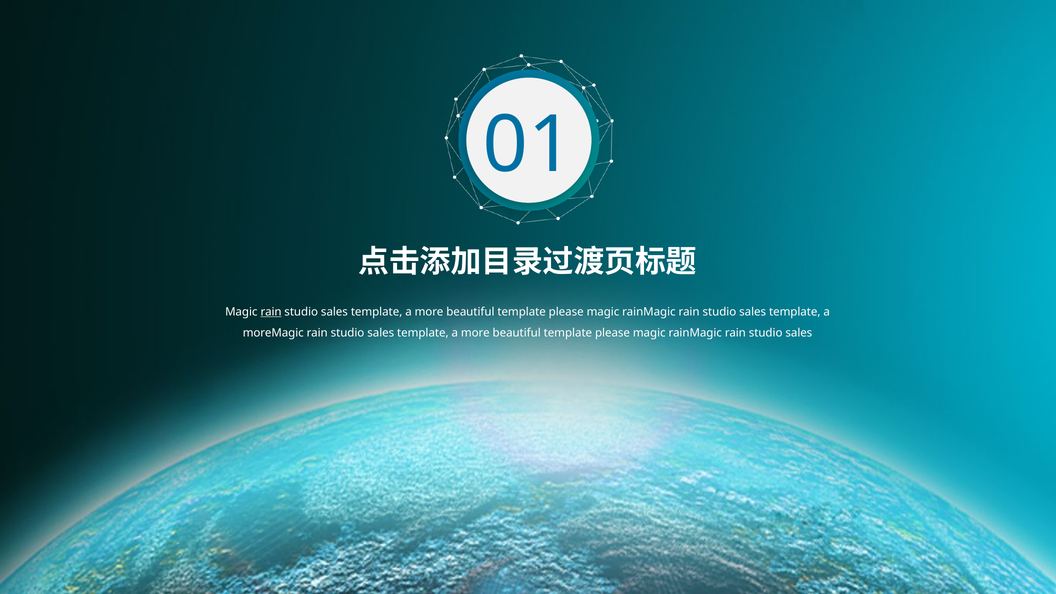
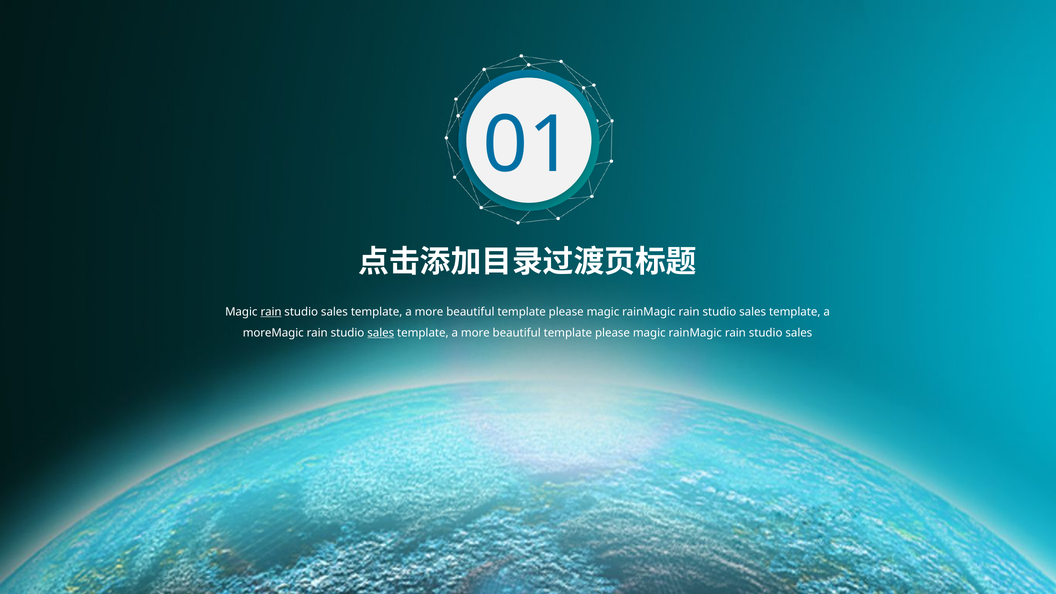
sales underline: none -> present (381, 333)
